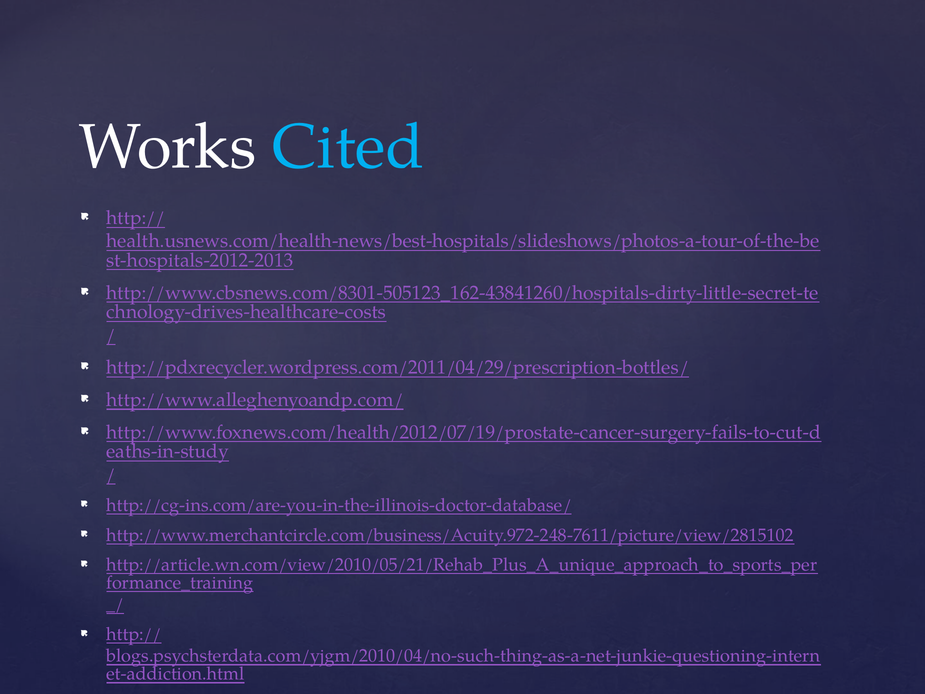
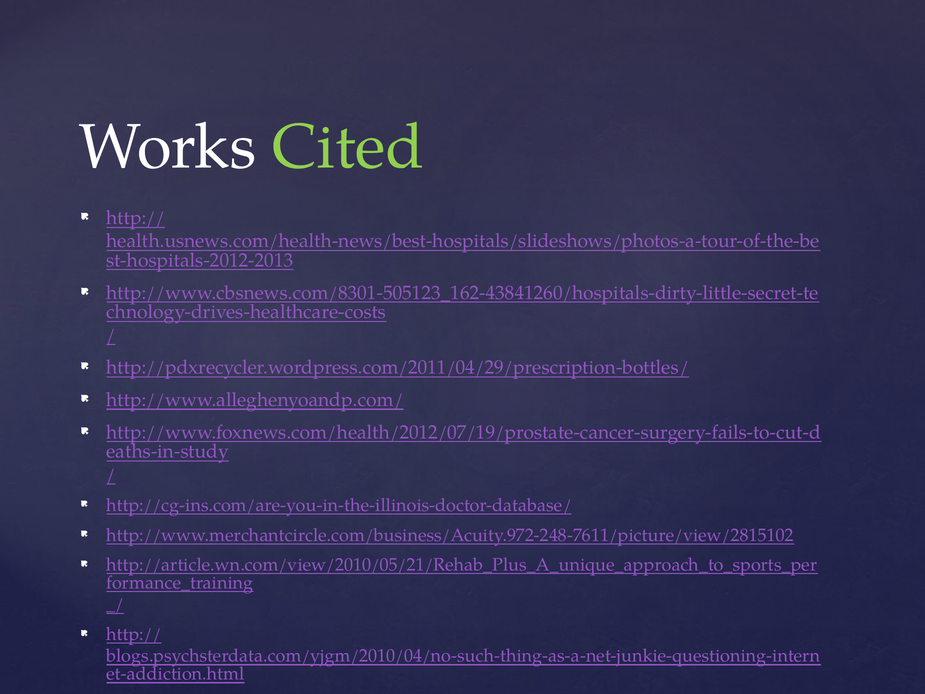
Cited colour: light blue -> light green (348, 147)
